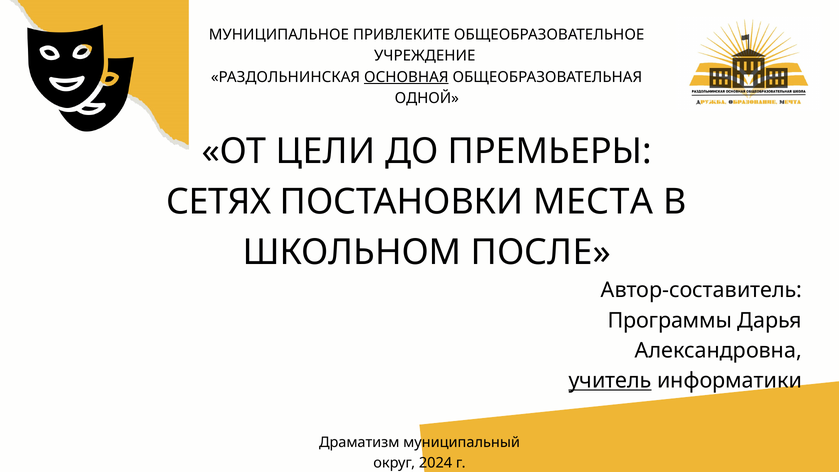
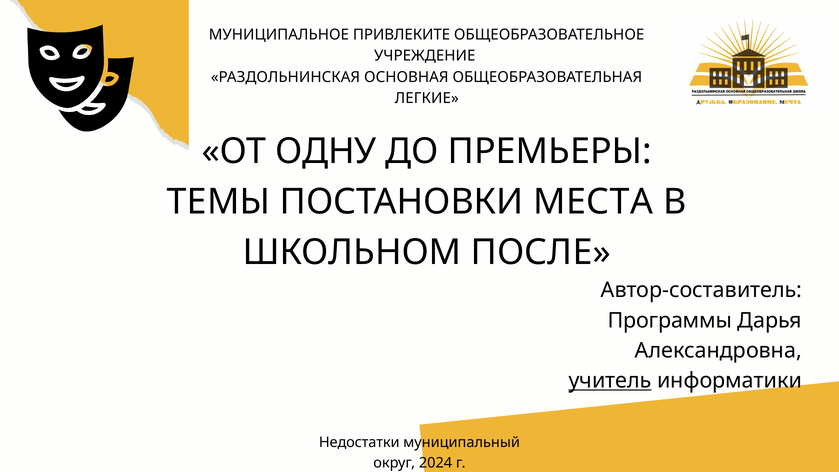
ОСНОВНАЯ underline: present -> none (406, 77)
ОДНОЙ: ОДНОЙ -> ЛЕГКИЕ (427, 98)
ЦЕЛИ: ЦЕЛИ -> ОДНУ (326, 151)
СЕТЯХ: СЕТЯХ -> ТЕМЫ (218, 202)
Драматизм: Драматизм -> Недостатки (359, 442)
